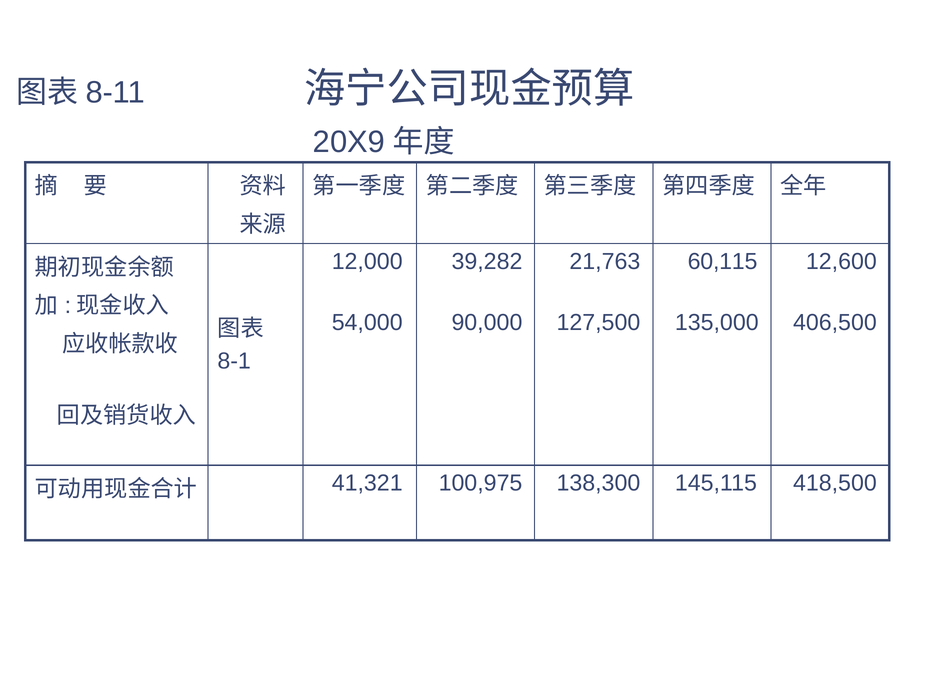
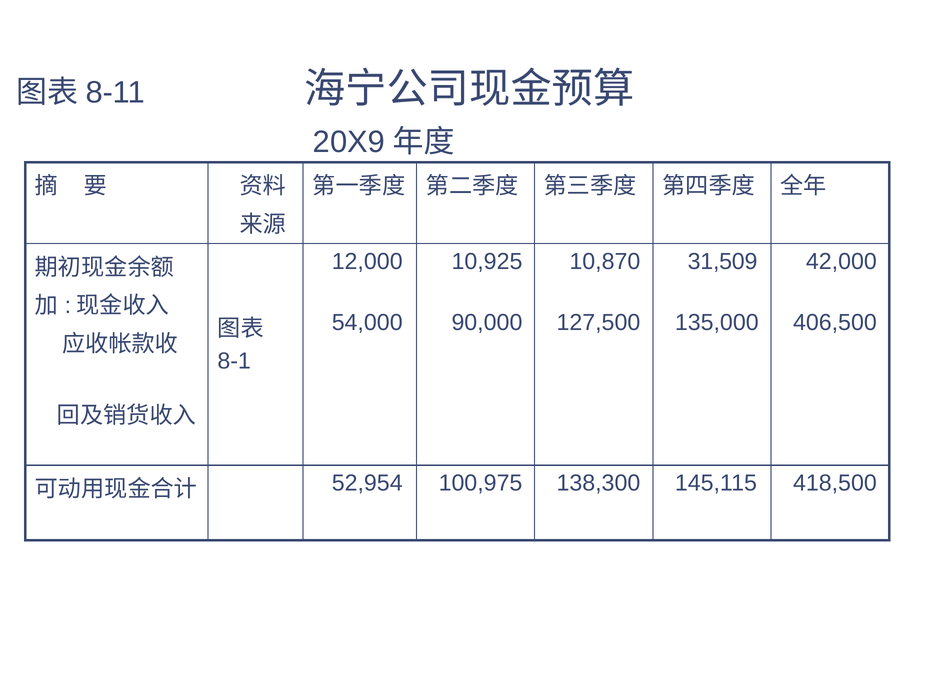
39,282: 39,282 -> 10,925 (487, 262)
21,763: 21,763 -> 10,870 (605, 262)
60,115: 60,115 -> 31,509 (723, 262)
12,600: 12,600 -> 42,000 (841, 262)
41,321: 41,321 -> 52,954 (367, 483)
